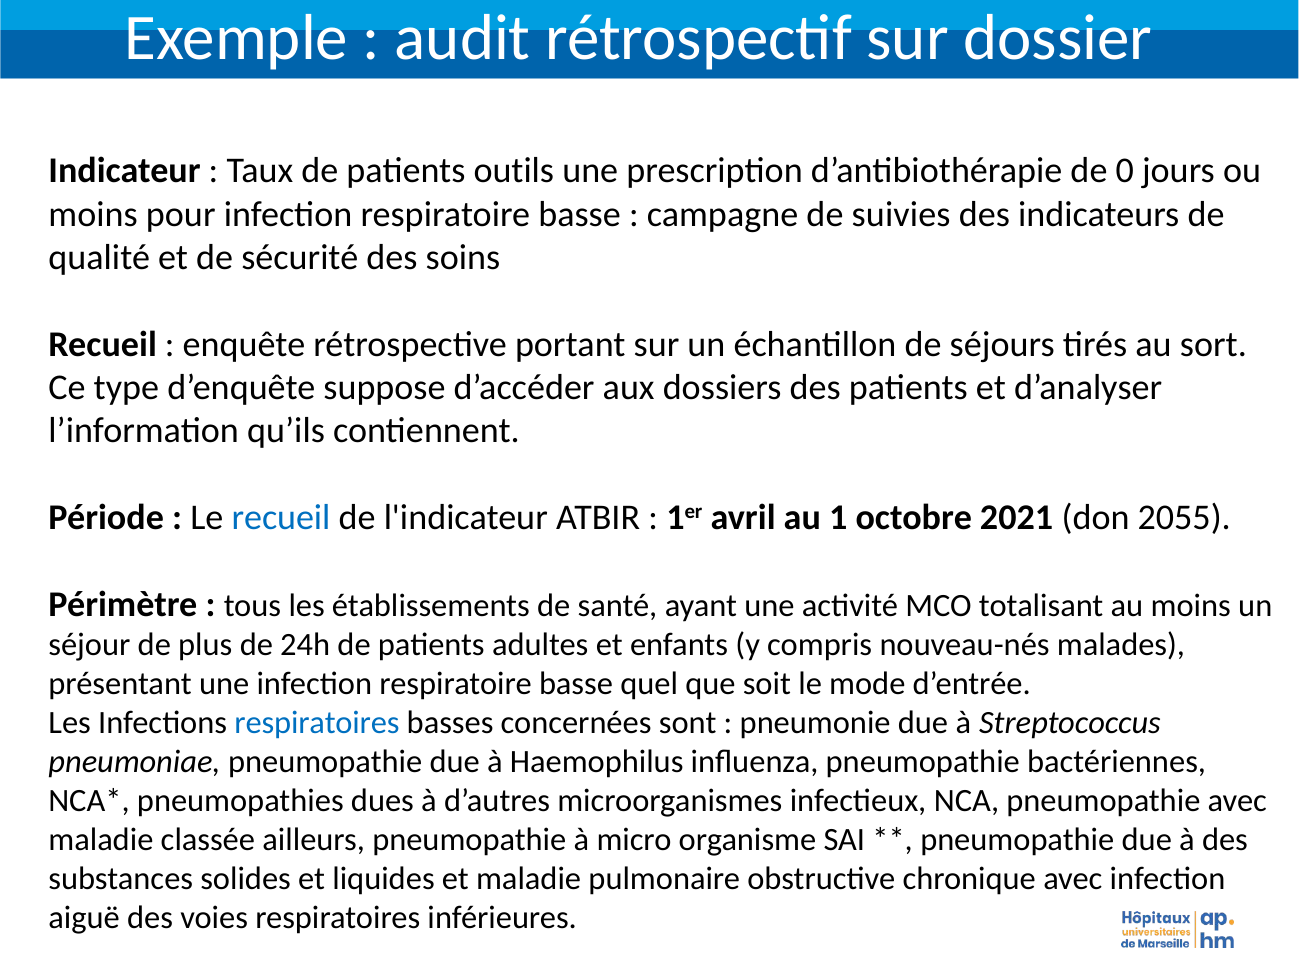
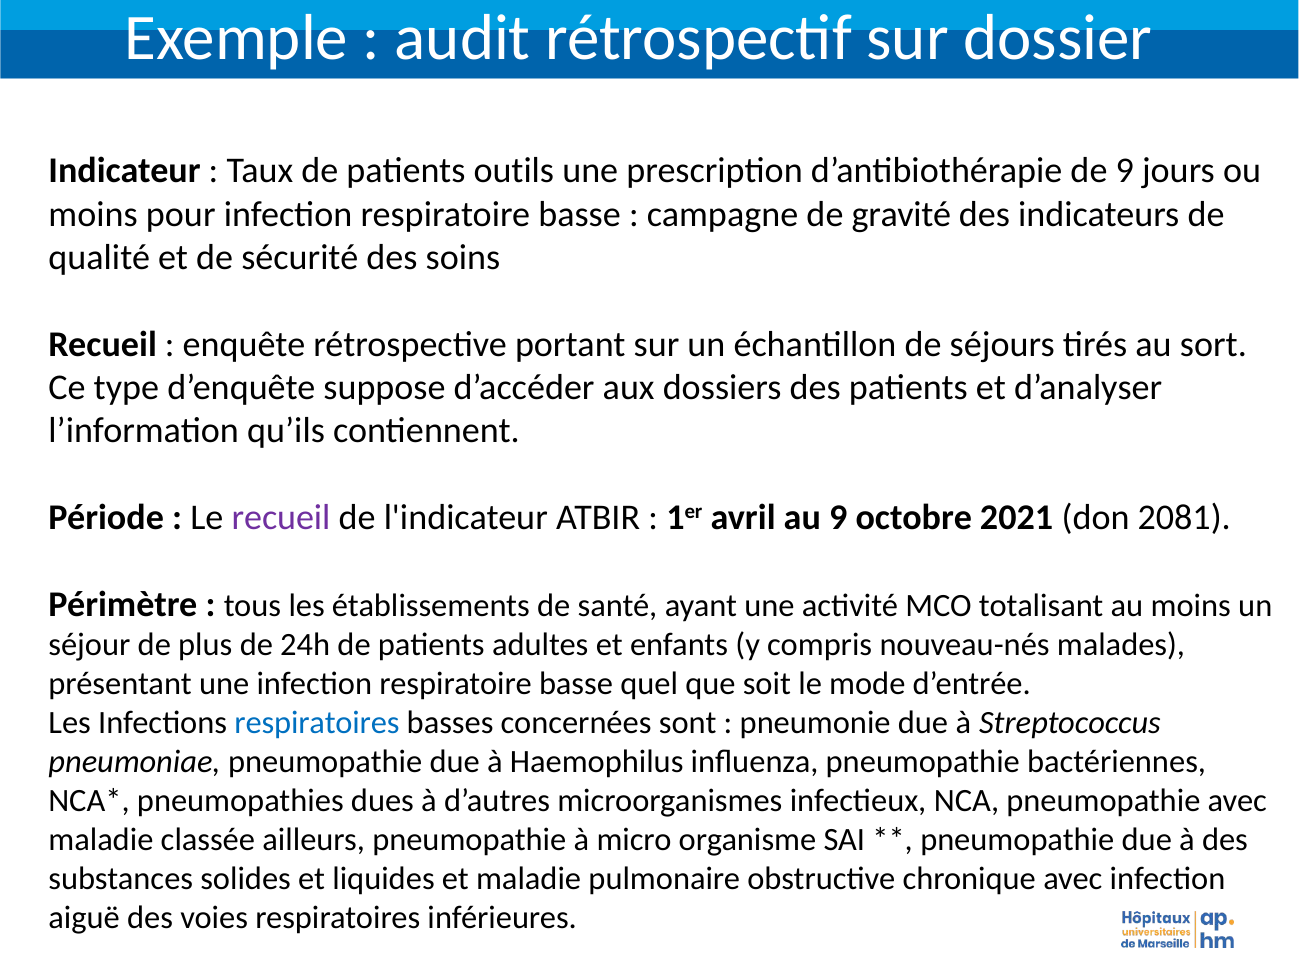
de 0: 0 -> 9 (1125, 171)
suivies: suivies -> gravité (901, 214)
recueil colour: blue -> purple (281, 517)
au 1: 1 -> 9 (838, 517)
2055: 2055 -> 2081 (1184, 517)
